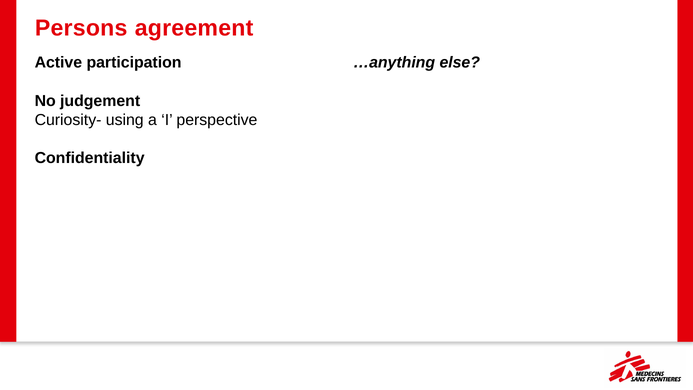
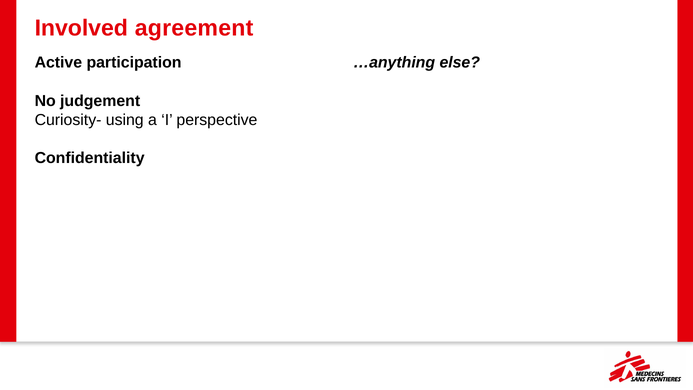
Persons: Persons -> Involved (81, 28)
